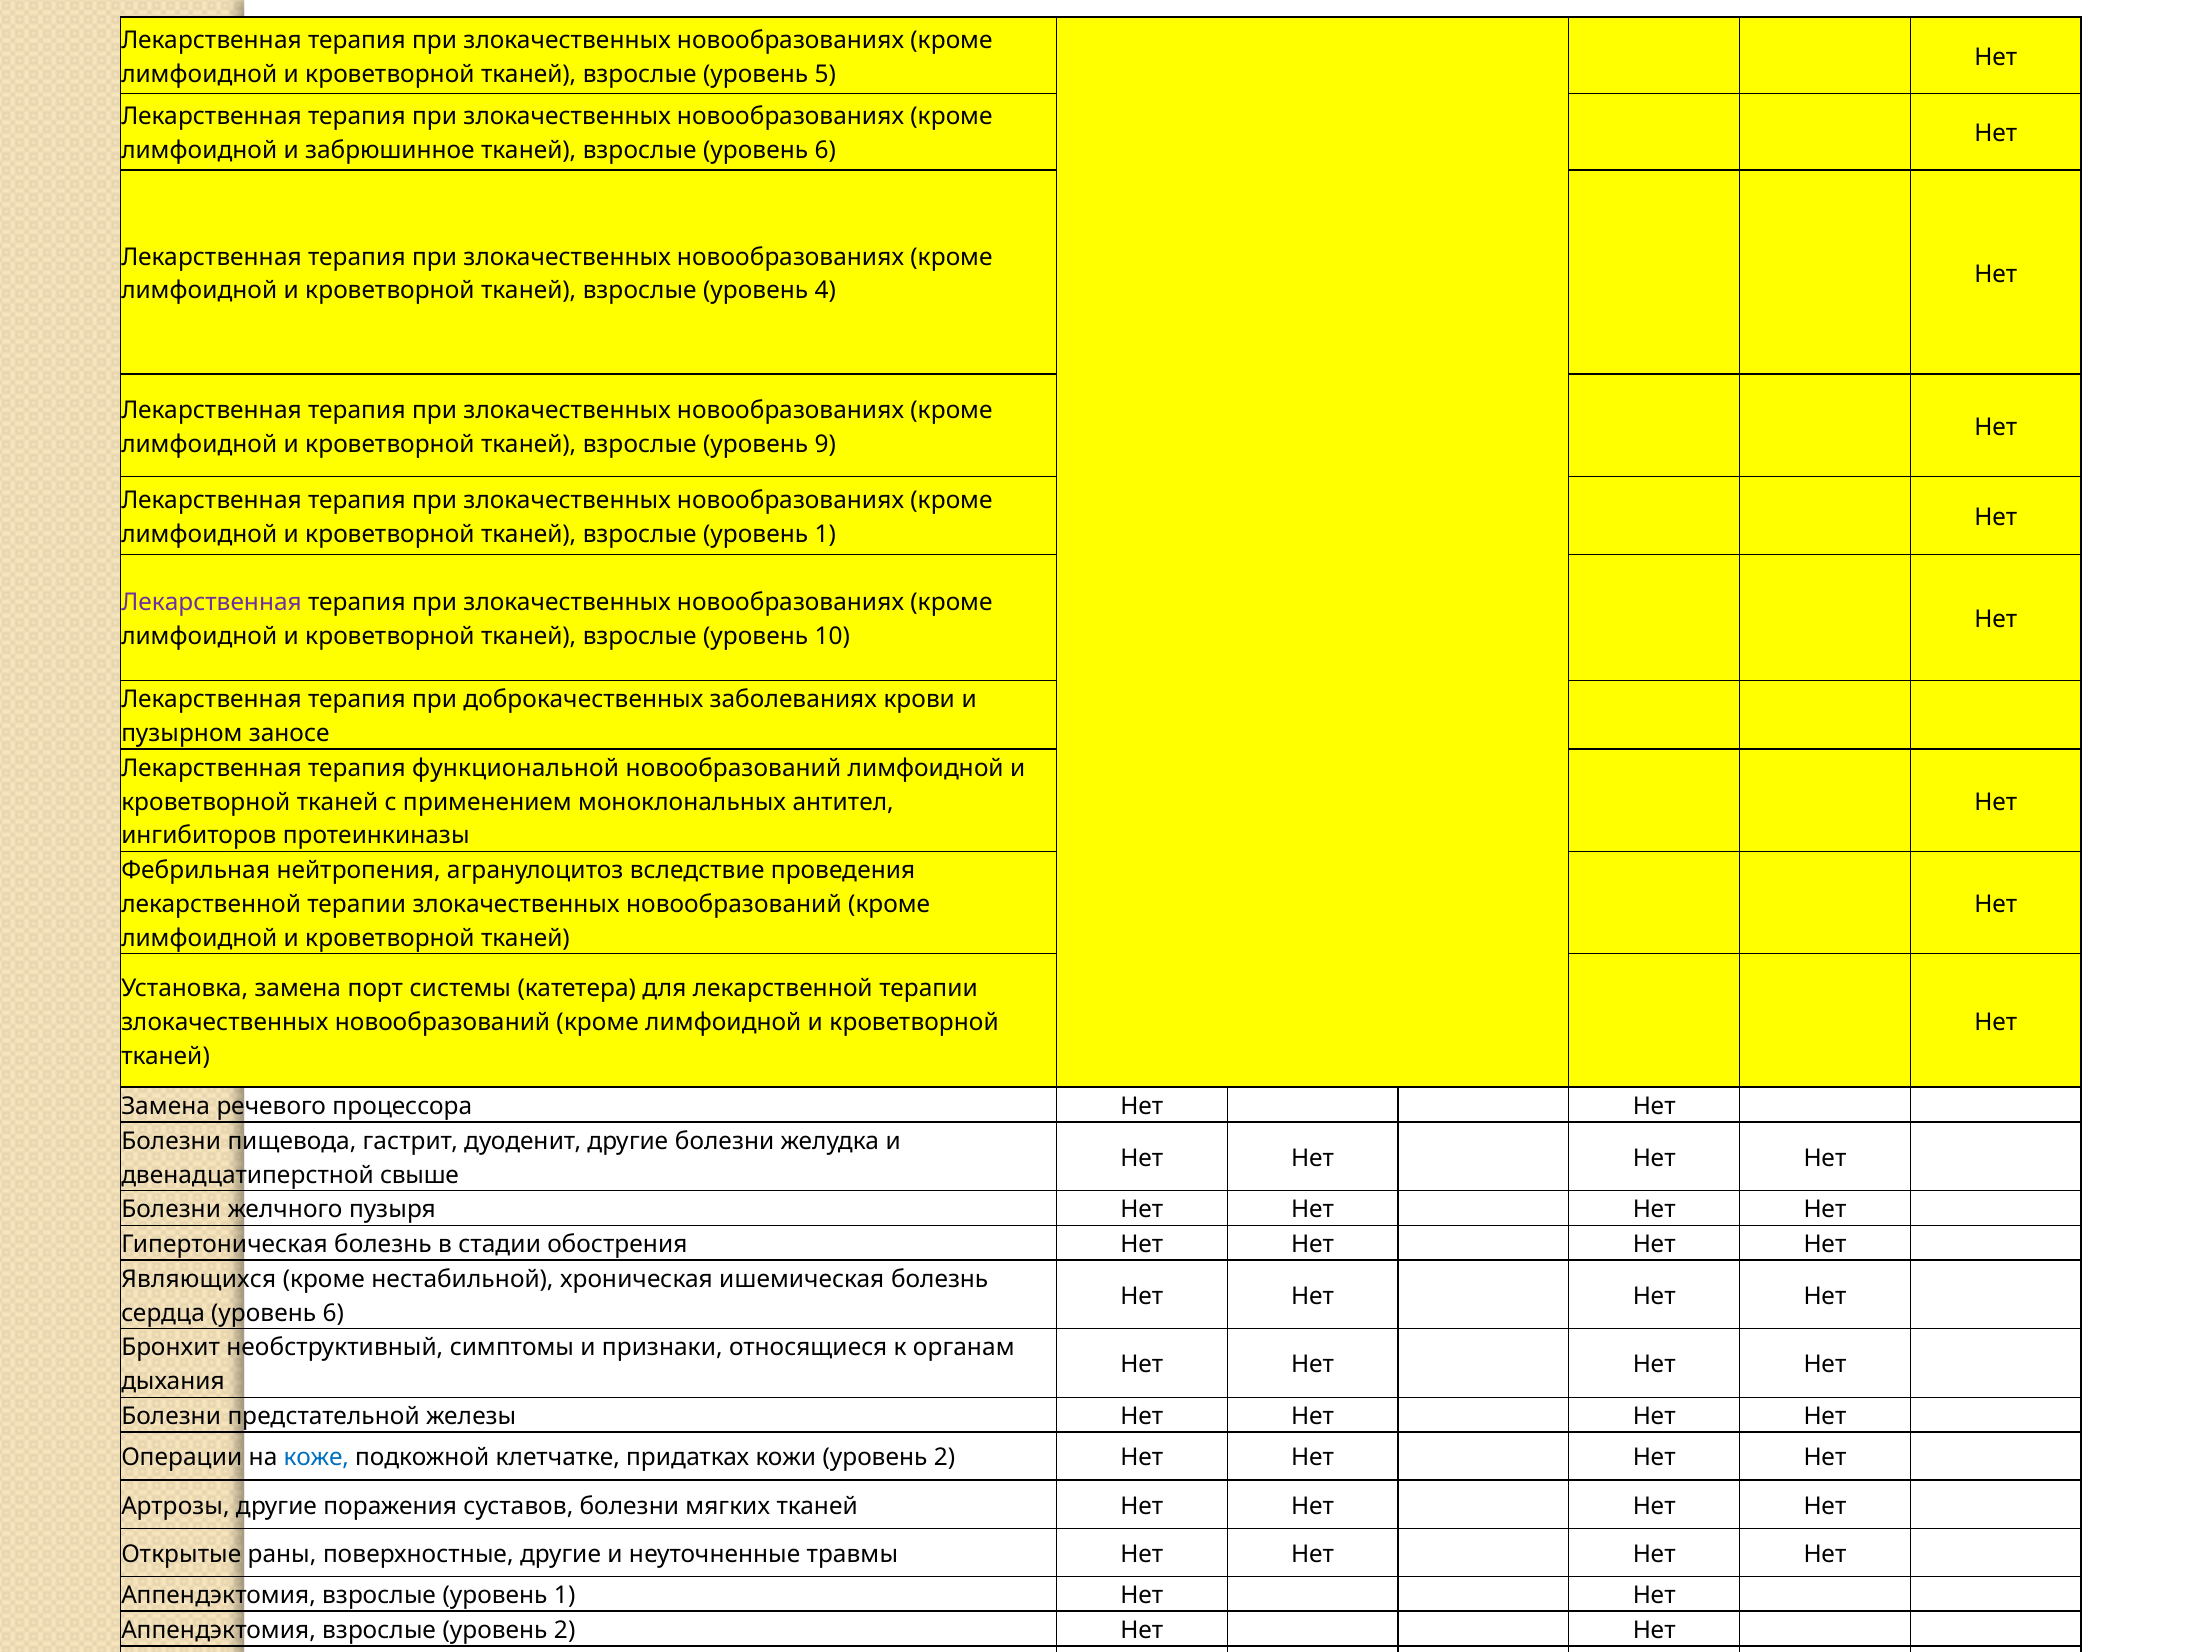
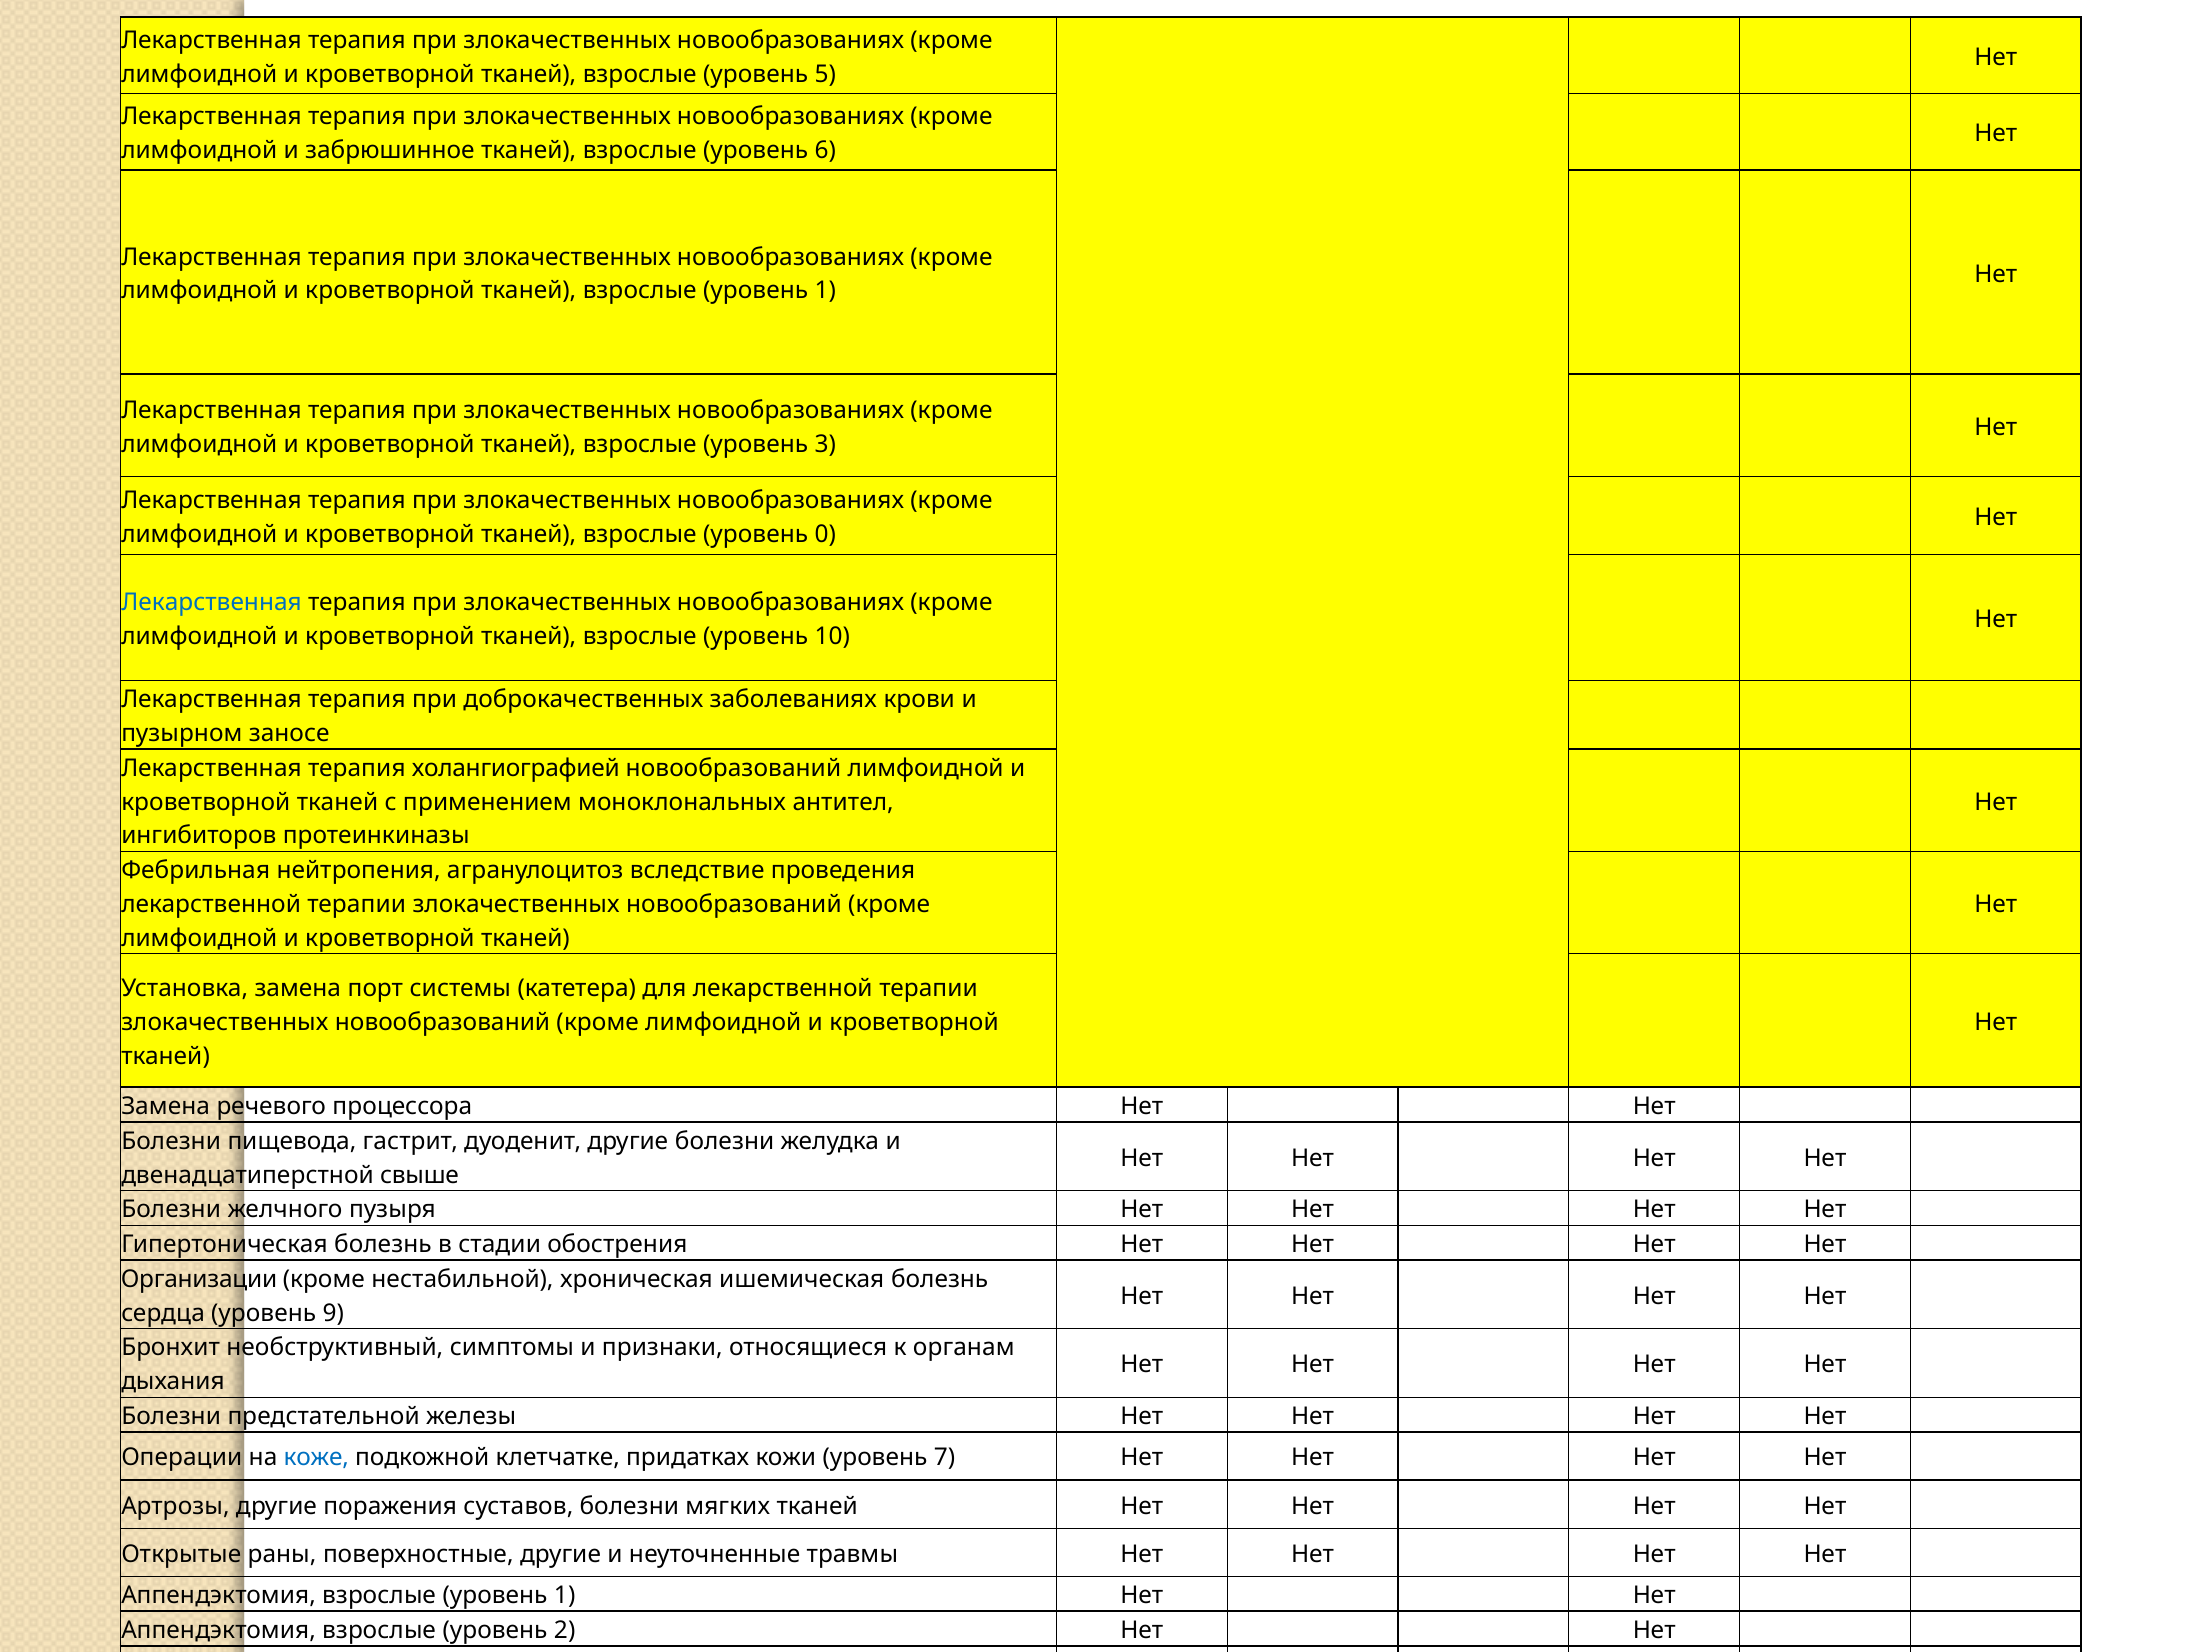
тканей взрослые уровень 4: 4 -> 1 (825, 291)
тканей взрослые уровень 9: 9 -> 3 (825, 444)
тканей взрослые уровень 1: 1 -> 0 (825, 534)
Лекарственная colour: purple -> blue (212, 602)
функциональной: функциональной -> холангиографией (516, 768)
Являющихся: Являющихся -> Организации (199, 1279)
сердца уровень 6: 6 -> 9 (333, 1313)
кожи уровень 2: 2 -> 7 (945, 1457)
